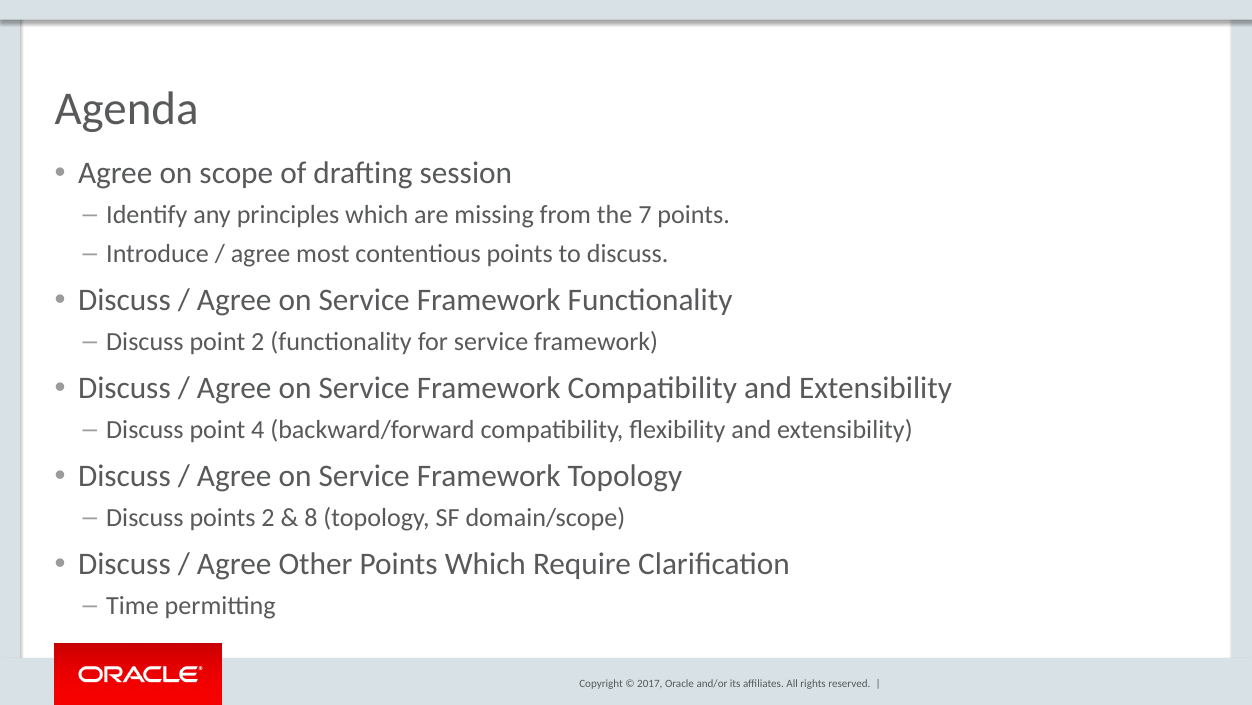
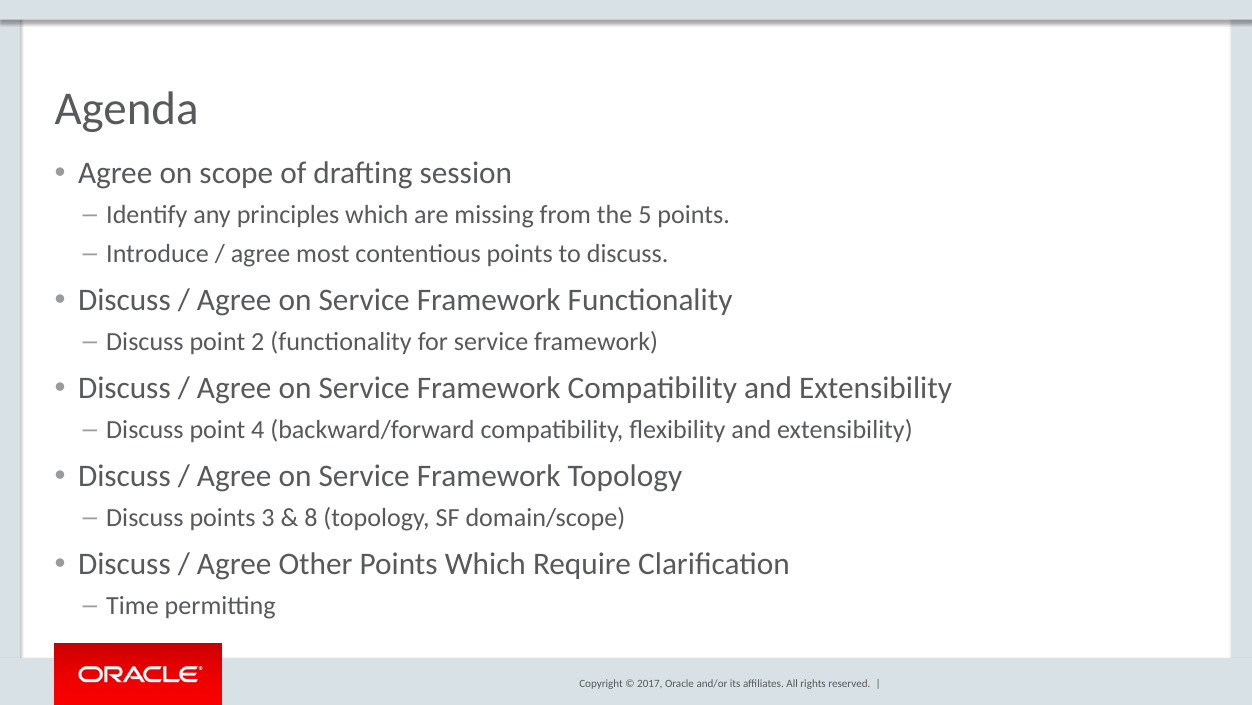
7: 7 -> 5 (645, 215)
points 2: 2 -> 3 (268, 517)
